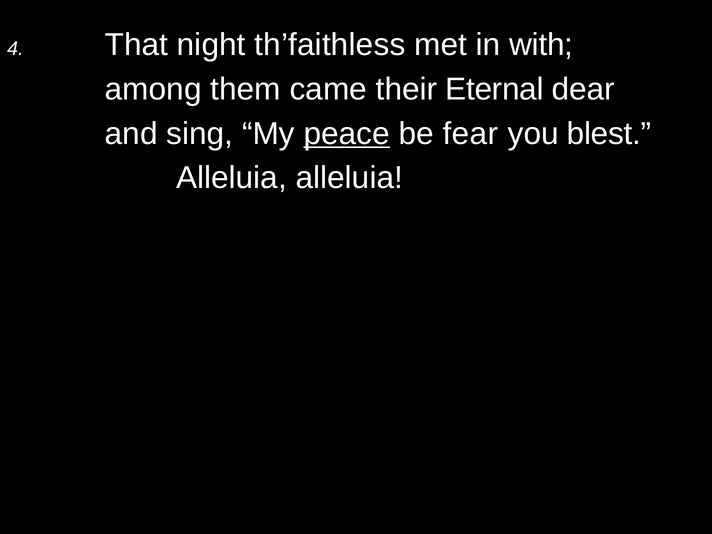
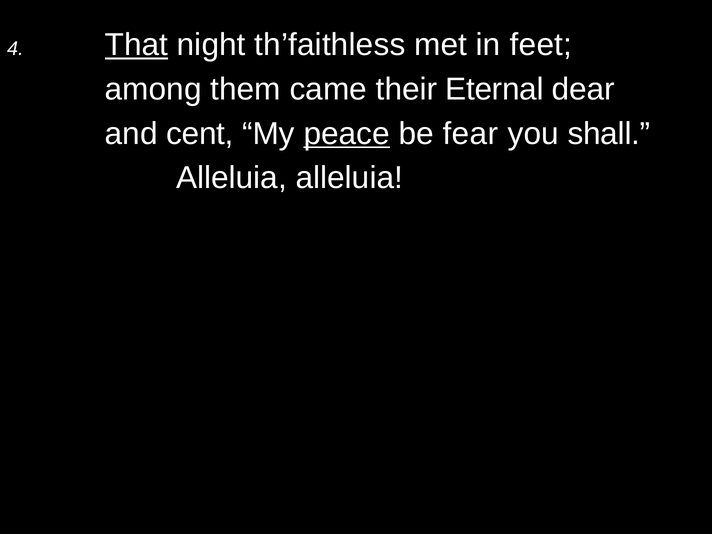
That underline: none -> present (137, 45)
with: with -> feet (541, 45)
sing: sing -> cent (200, 134)
blest: blest -> shall (609, 134)
